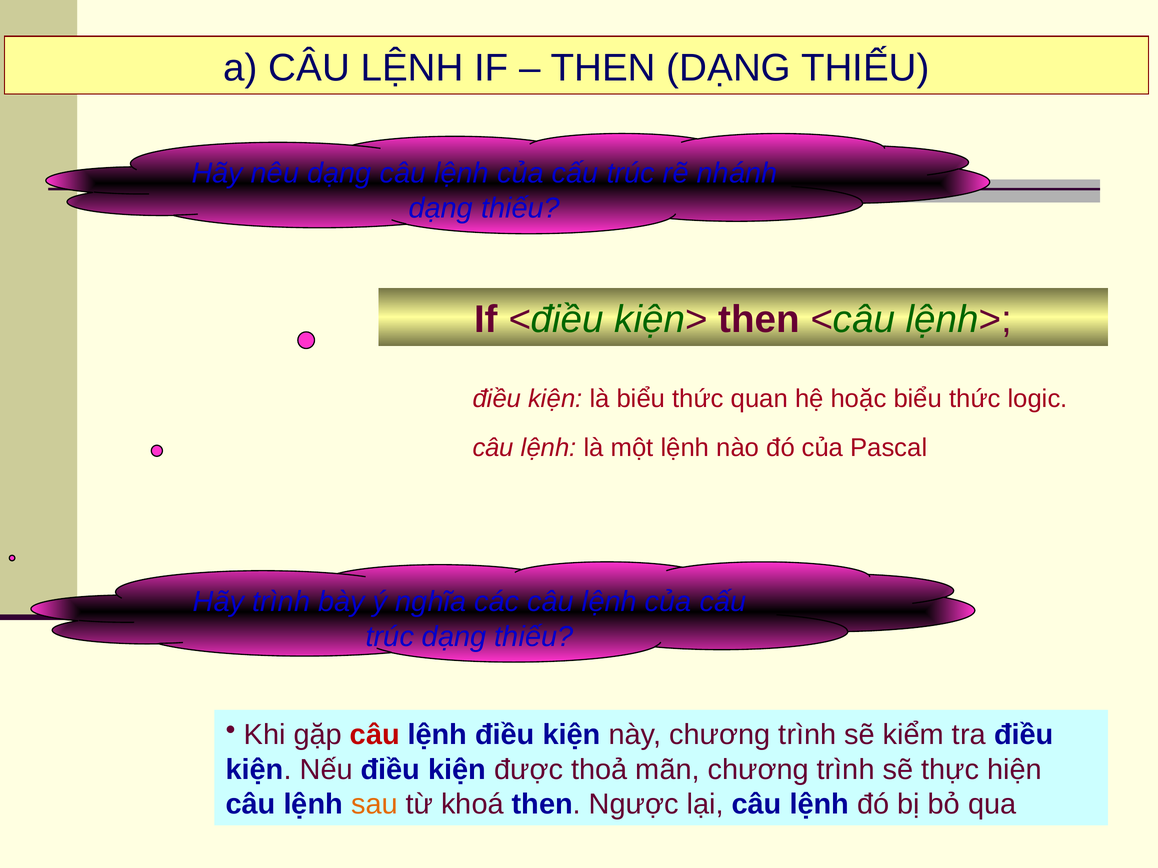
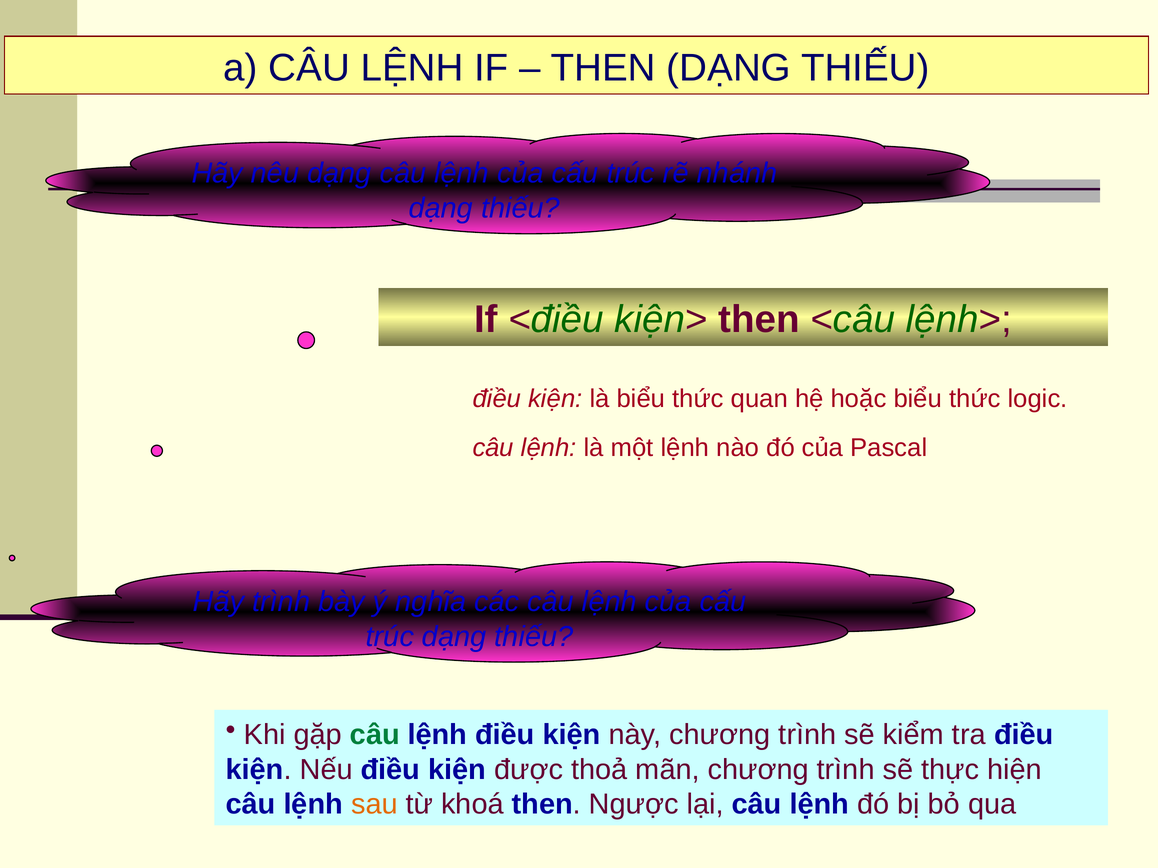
câu colour: red -> green (375, 735)
